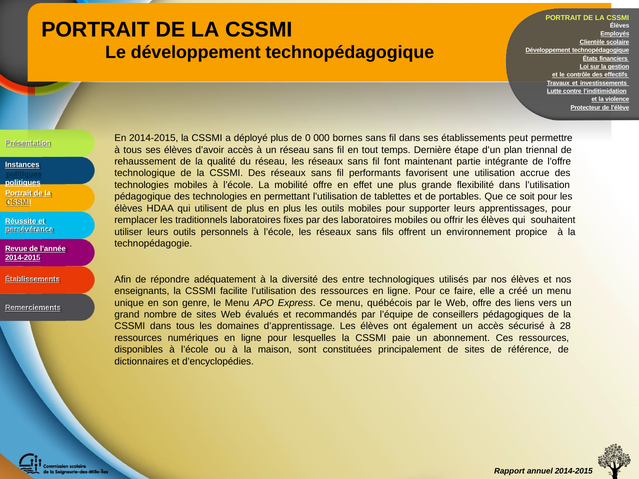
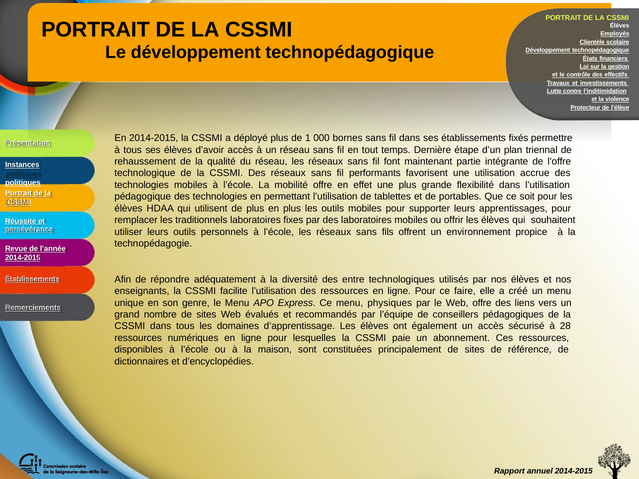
0: 0 -> 1 (308, 138)
peut: peut -> fixés (518, 138)
québécois: québécois -> physiques (390, 303)
